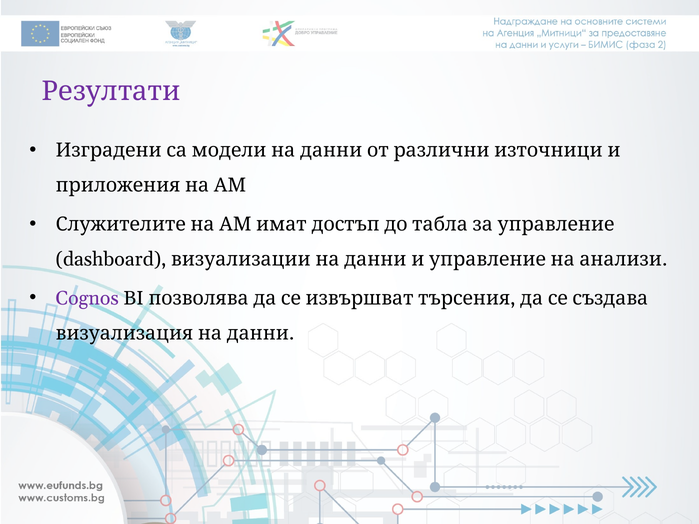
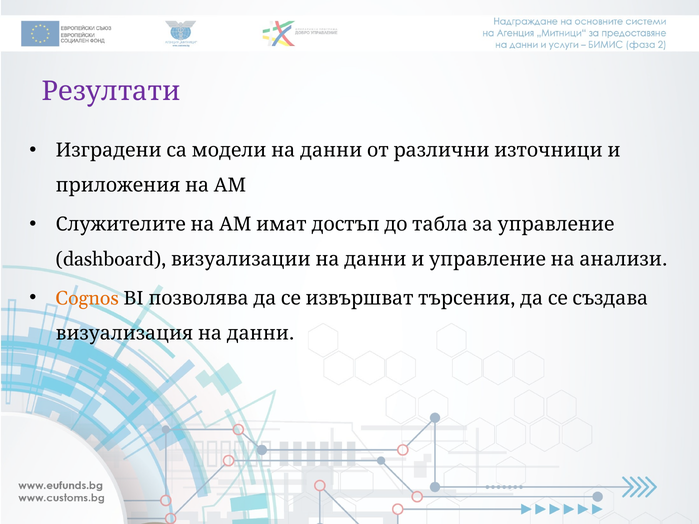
Cognos colour: purple -> orange (87, 298)
